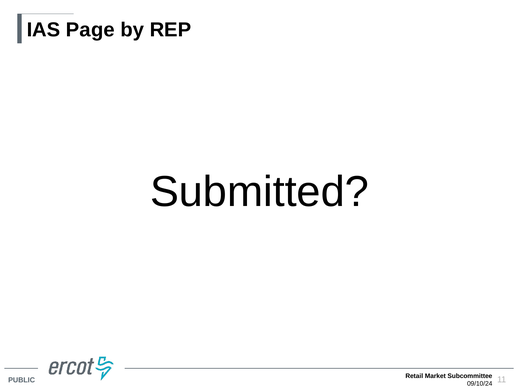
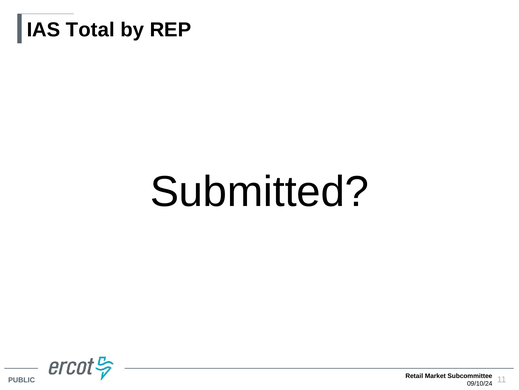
Page: Page -> Total (90, 30)
